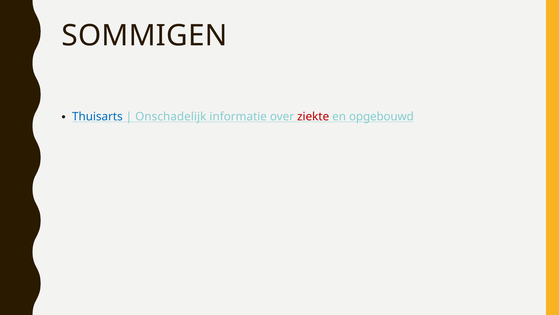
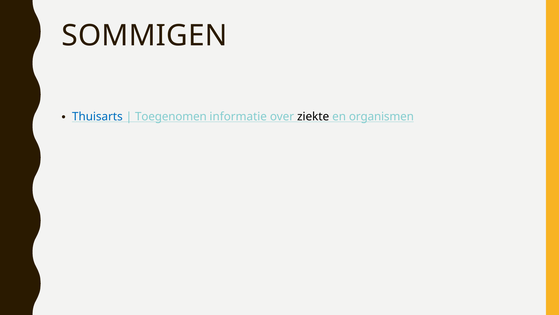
Onschadelijk: Onschadelijk -> Toegenomen (171, 116)
ziekte colour: red -> black (313, 116)
opgebouwd: opgebouwd -> organismen (381, 116)
